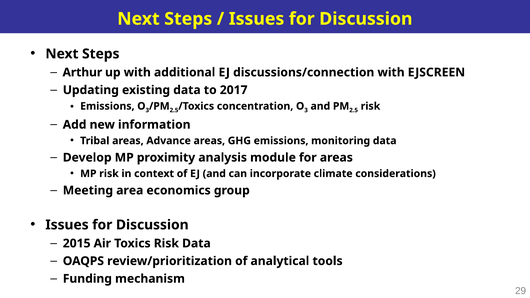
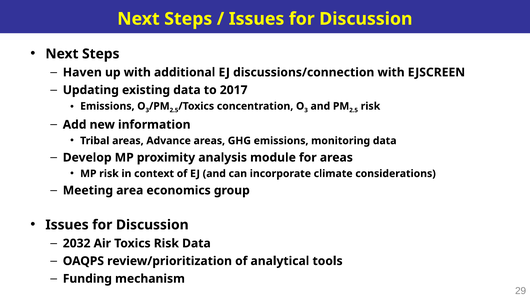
Arthur: Arthur -> Haven (82, 72)
2015: 2015 -> 2032 (77, 243)
